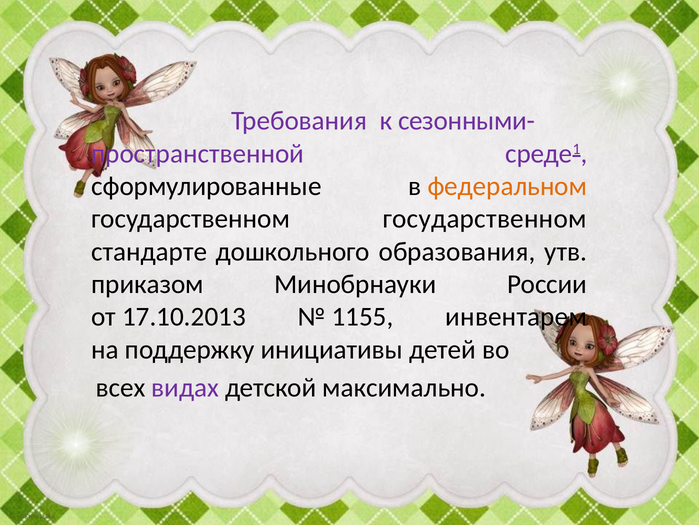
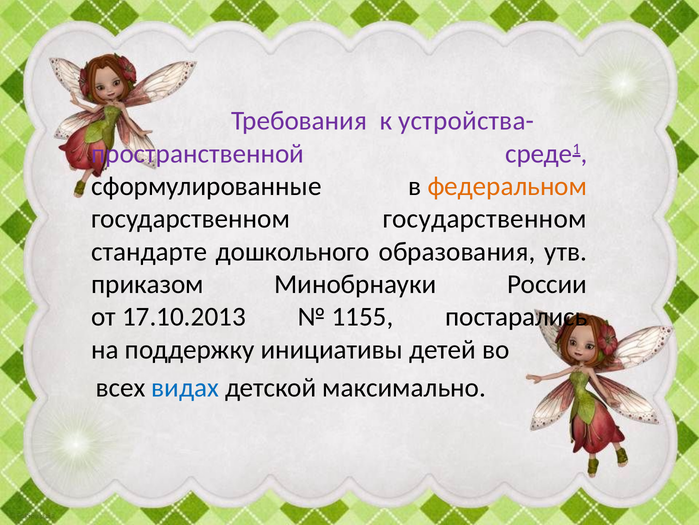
сезонными-: сезонными- -> устройства- (466, 121)
инвентарем: инвентарем -> постарались (516, 317)
видах colour: purple -> blue (185, 387)
